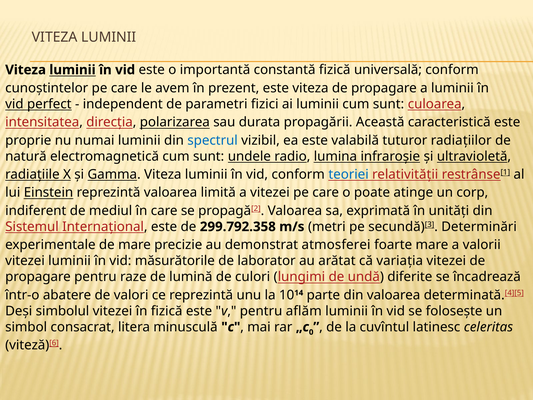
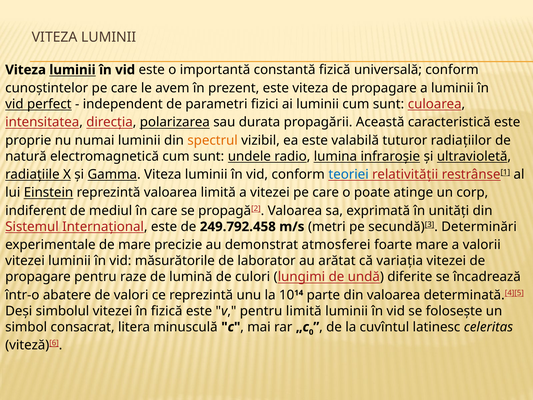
spectrul colour: blue -> orange (213, 140)
299.792.358: 299.792.358 -> 249.792.458 (238, 227)
pentru aflăm: aflăm -> limită (304, 311)
